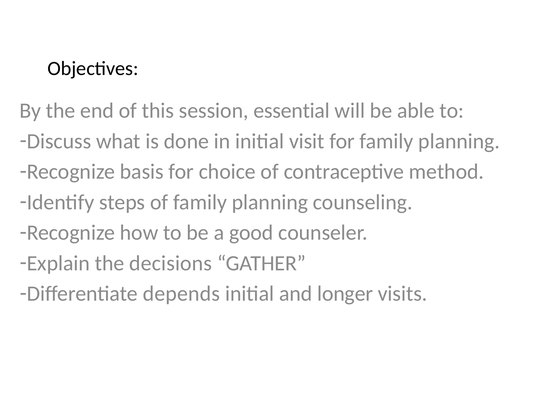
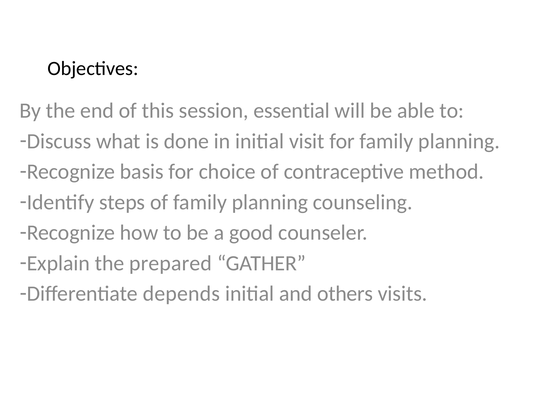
decisions: decisions -> prepared (171, 263)
longer: longer -> others (345, 294)
